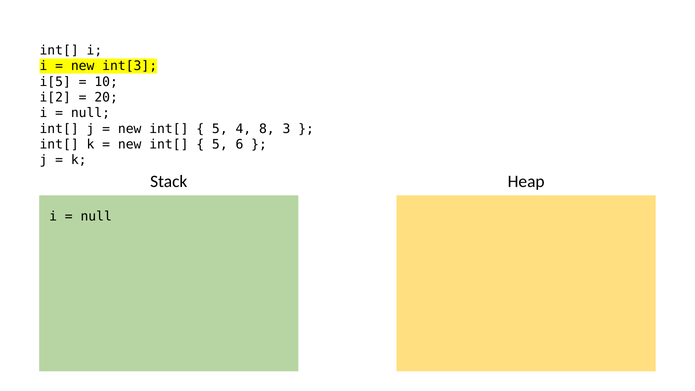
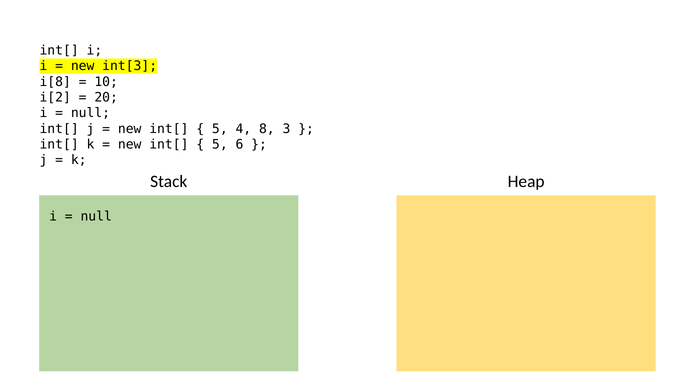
i[5: i[5 -> i[8 (55, 82)
